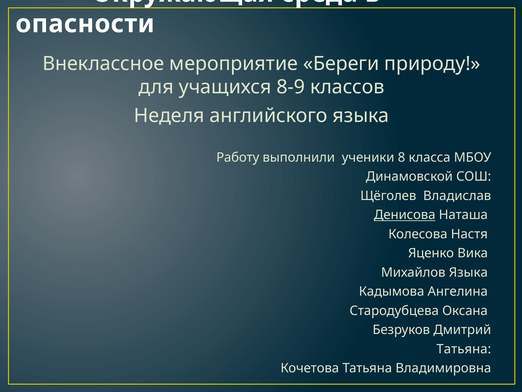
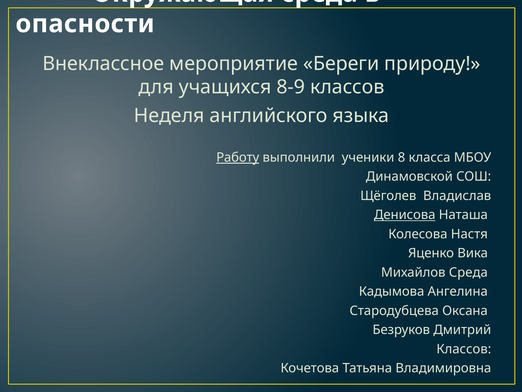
Работу underline: none -> present (238, 157)
Михайлов Языка: Языка -> Среда (468, 272)
Татьяна: Татьяна -> Классов (464, 349)
